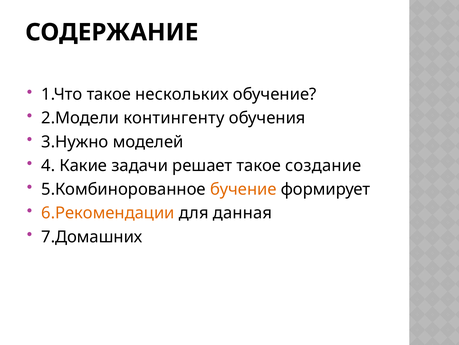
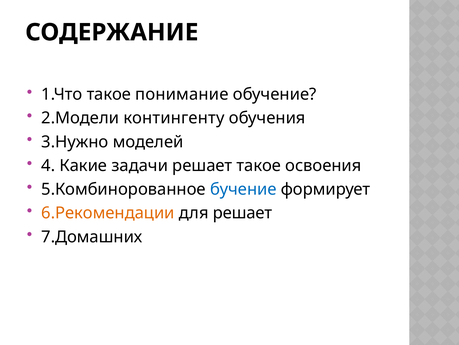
нескольких: нескольких -> понимание (182, 94)
создание: создание -> освоения (323, 165)
бучение colour: orange -> blue (243, 189)
для данная: данная -> решает (243, 213)
